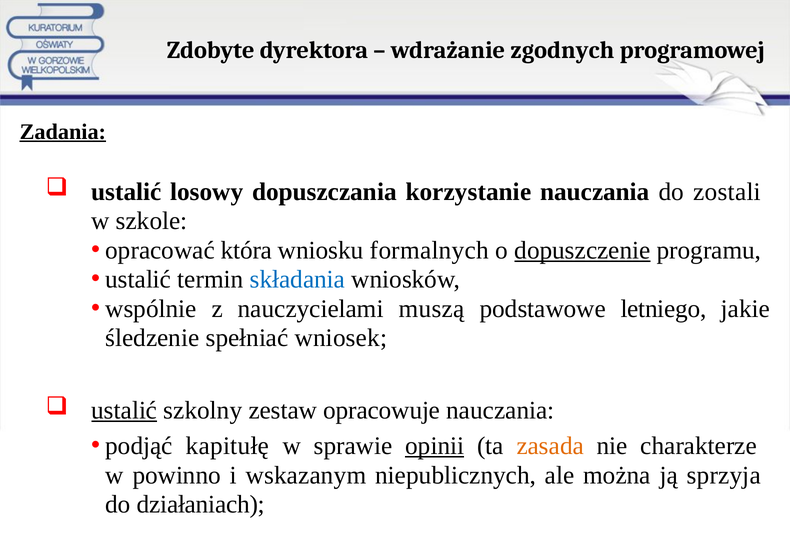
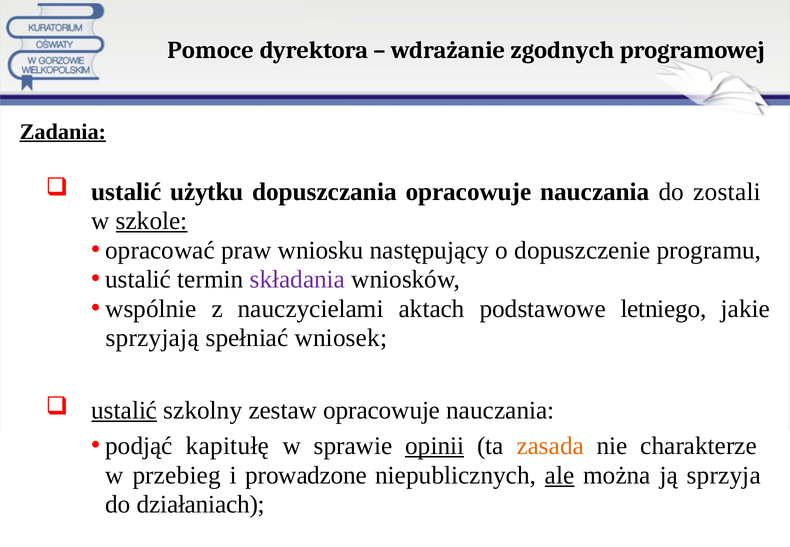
Zdobyte: Zdobyte -> Pomoce (211, 50)
losowy: losowy -> użytku (207, 192)
dopuszczania korzystanie: korzystanie -> opracowuje (468, 192)
szkole underline: none -> present (152, 221)
która: która -> praw (246, 250)
formalnych: formalnych -> następujący (429, 250)
dopuszczenie underline: present -> none (582, 250)
składania colour: blue -> purple (297, 279)
muszą: muszą -> aktach (432, 309)
śledzenie: śledzenie -> sprzyjają (152, 338)
powinno: powinno -> przebieg (177, 475)
wskazanym: wskazanym -> prowadzone (306, 475)
ale underline: none -> present (560, 475)
